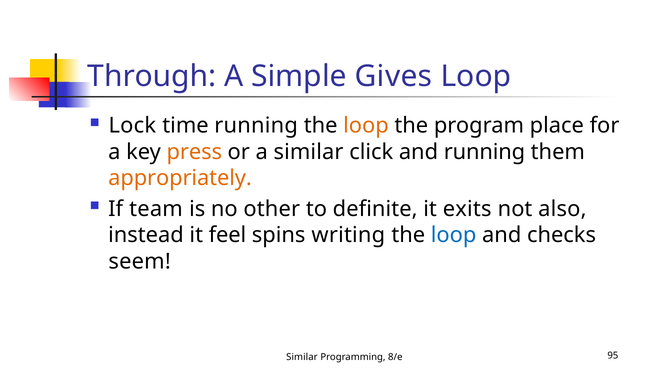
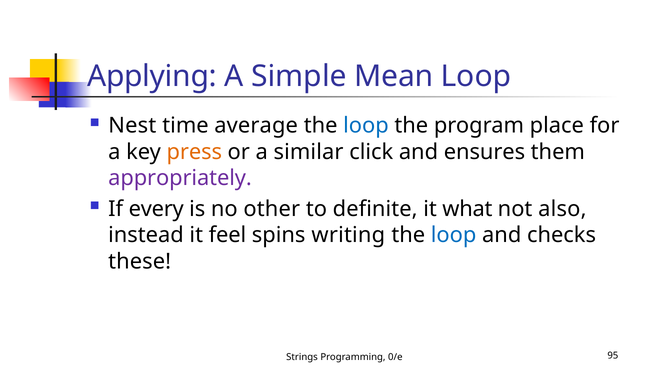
Through: Through -> Applying (152, 76)
Gives: Gives -> Mean (394, 76)
Lock: Lock -> Nest (132, 126)
time running: running -> average (256, 126)
loop colour: orange -> blue (366, 126)
and running: running -> ensures (484, 152)
appropriately colour: orange -> purple (180, 178)
team: team -> every (156, 209)
exits: exits -> what (467, 209)
seem: seem -> these (140, 261)
Similar: Similar -> Strings (302, 357)
8/e: 8/e -> 0/e (395, 357)
